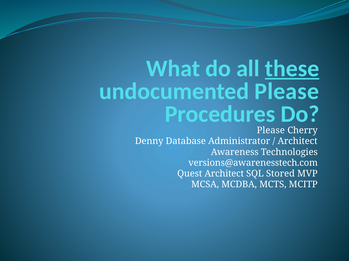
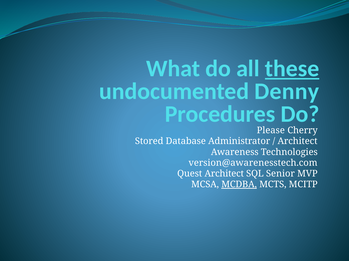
undocumented Please: Please -> Denny (287, 91)
Denny: Denny -> Stored (149, 142)
versions@awarenesstech.com: versions@awarenesstech.com -> version@awarenesstech.com (253, 163)
Stored: Stored -> Senior (280, 174)
MCDBA underline: none -> present (239, 185)
